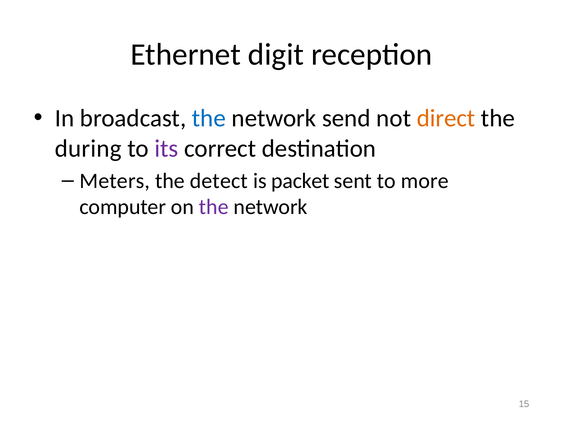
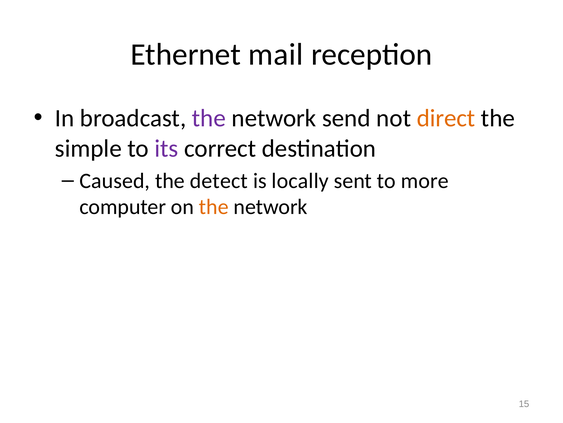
digit: digit -> mail (276, 54)
the colour: blue -> purple (209, 118)
during: during -> simple (88, 148)
Meters: Meters -> Caused (115, 180)
packet: packet -> locally (300, 180)
the colour: purple -> orange (214, 207)
